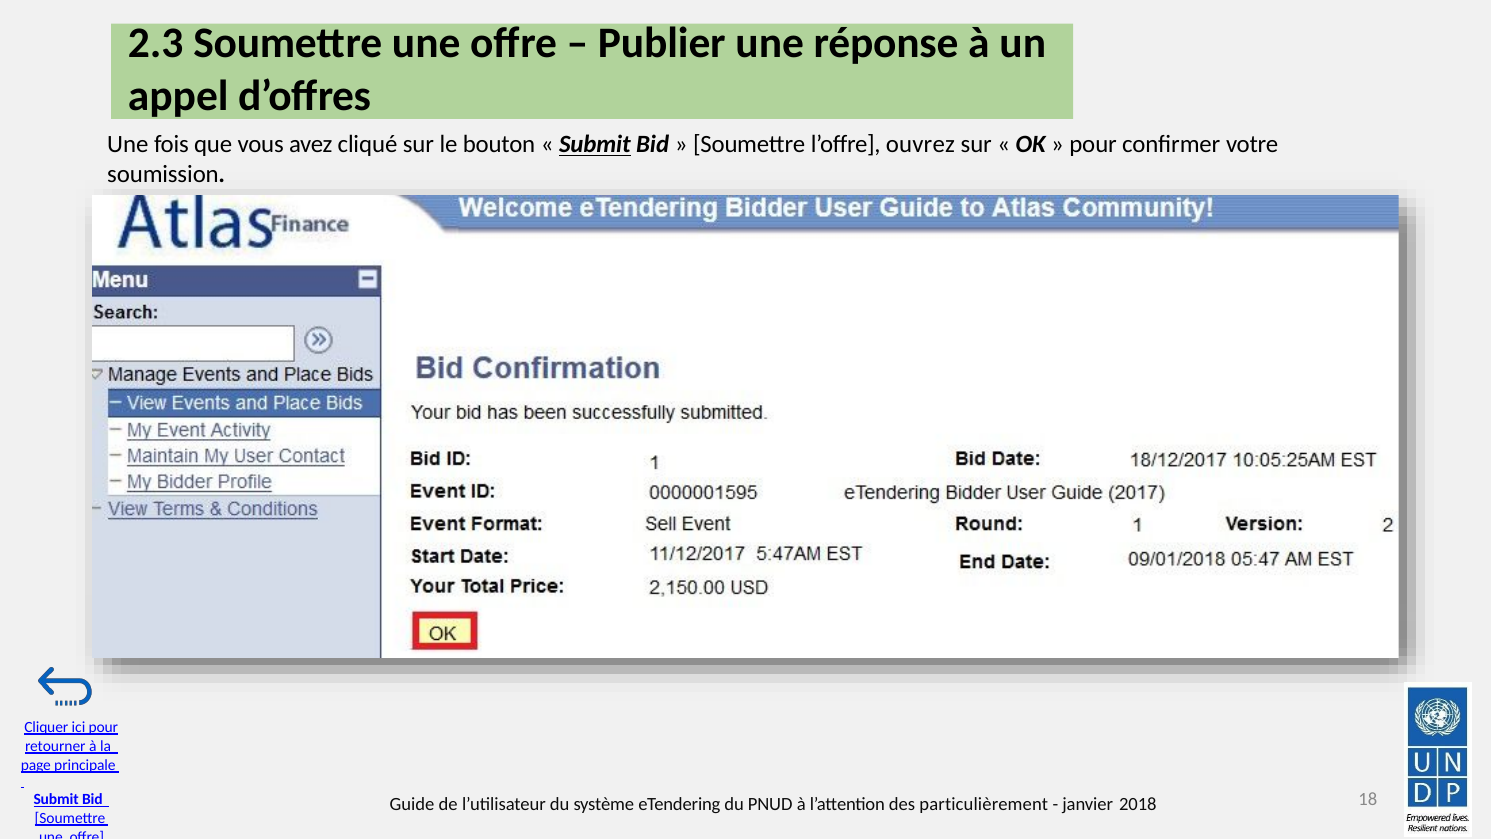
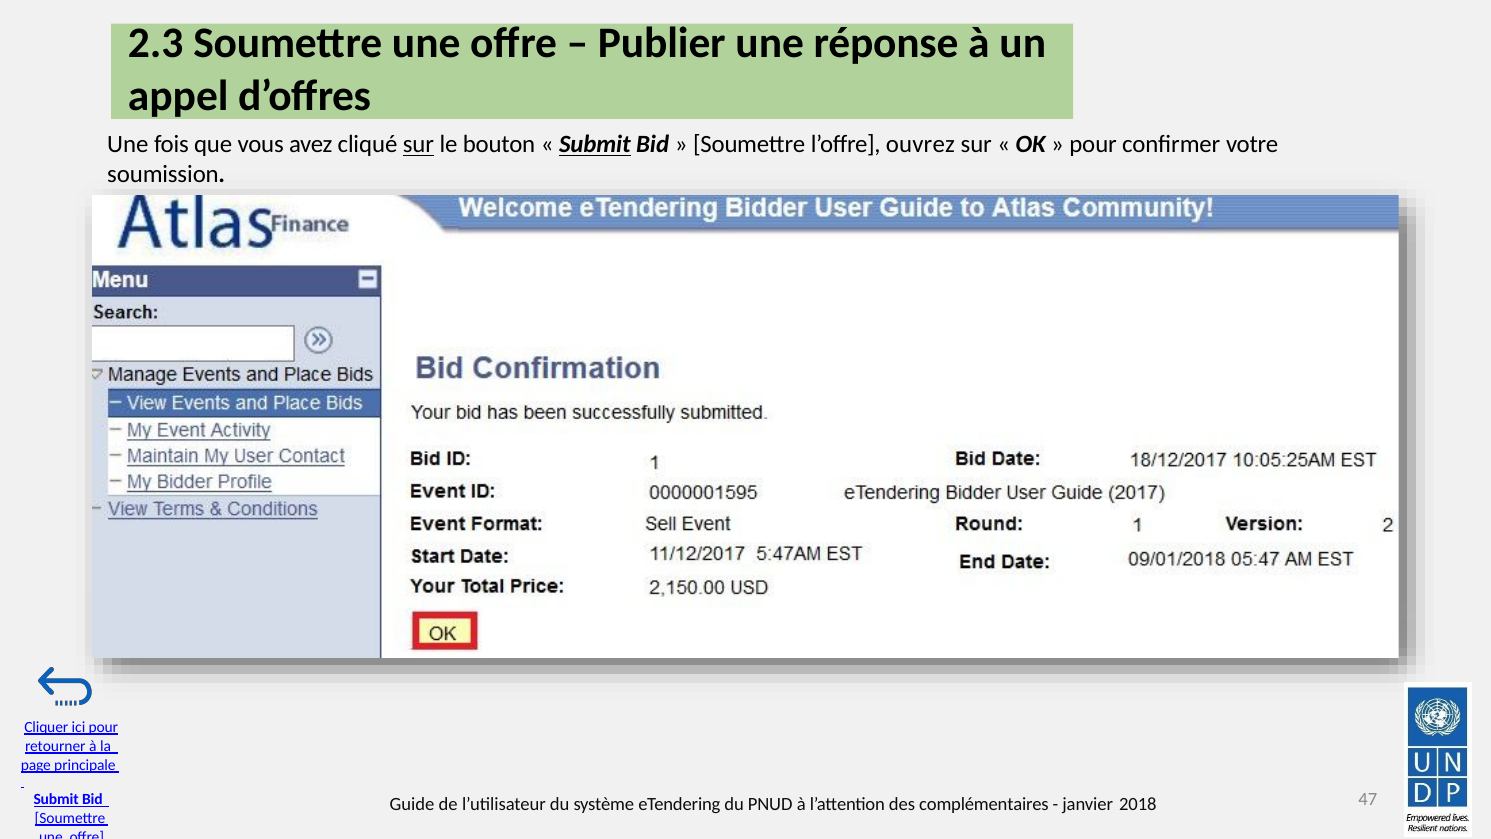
sur underline: none -> present (418, 145)
particulièrement: particulièrement -> complémentaires (984, 804)
18: 18 -> 47 (1368, 799)
